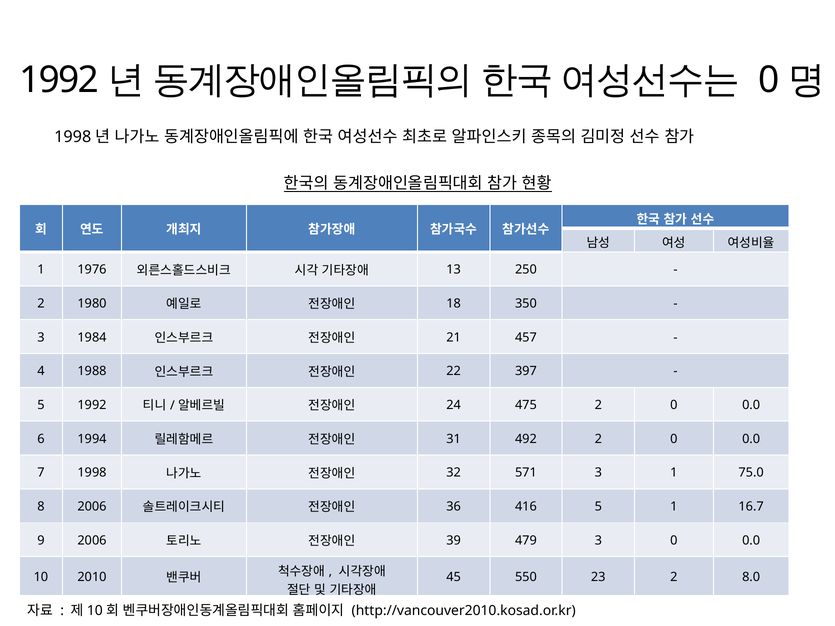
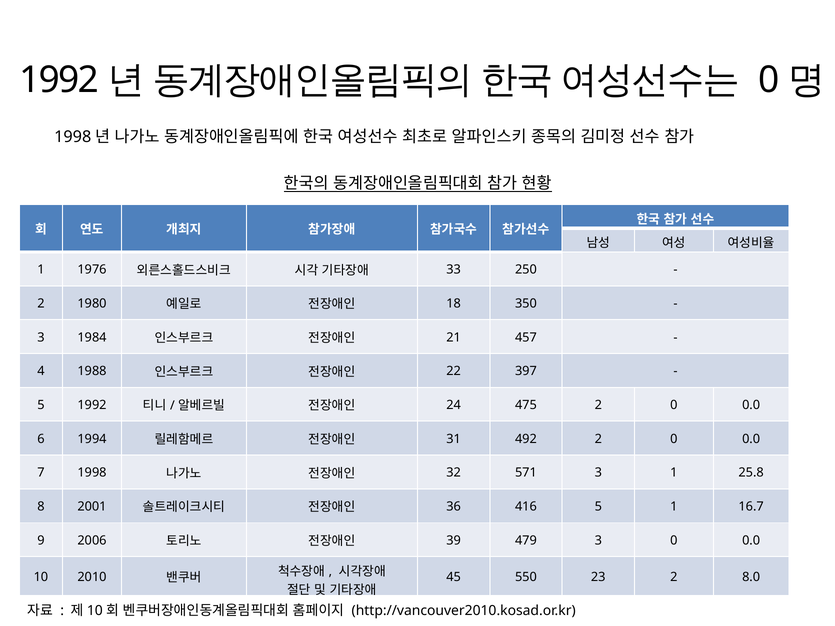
13: 13 -> 33 (454, 270)
75.0: 75.0 -> 25.8 (751, 473)
8 2006: 2006 -> 2001 (92, 507)
